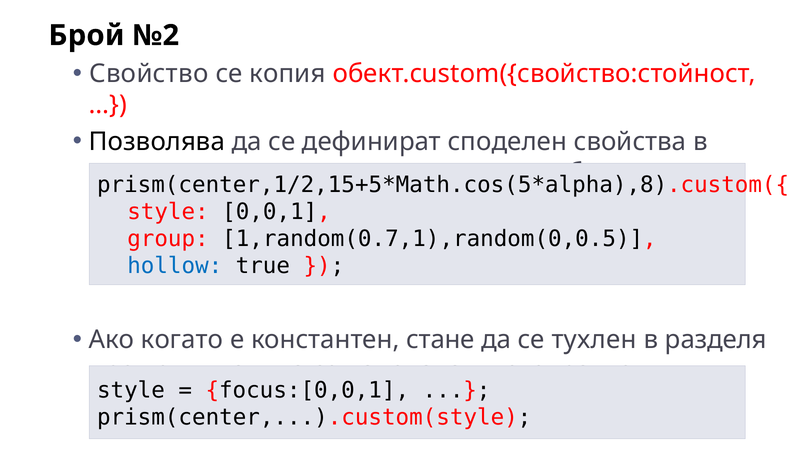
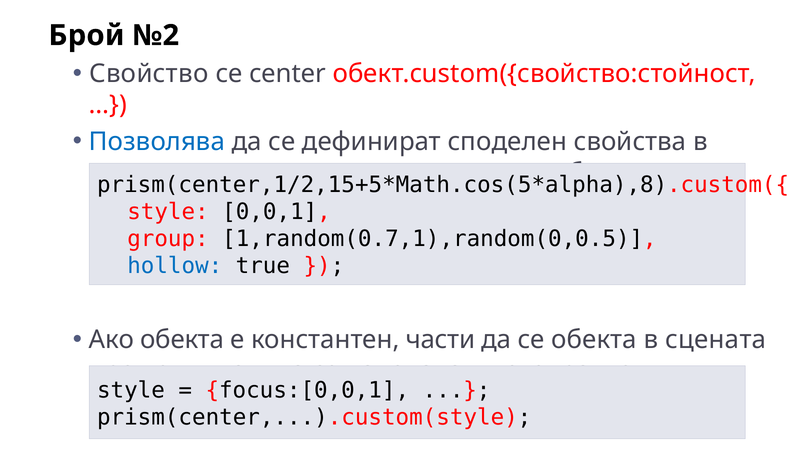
копия: копия -> center (288, 74)
Позволява colour: black -> blue (157, 141)
Ако когато: когато -> обекта (182, 340)
стане: стане -> части (440, 340)
се тухлен: тухлен -> обекта (594, 340)
разделя: разделя -> сцената (716, 340)
